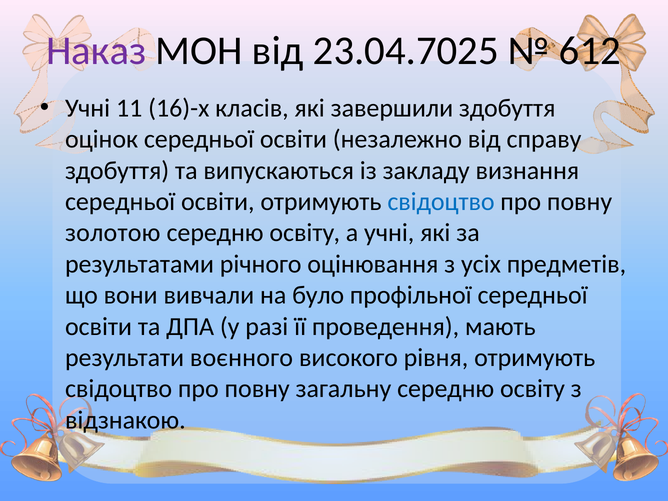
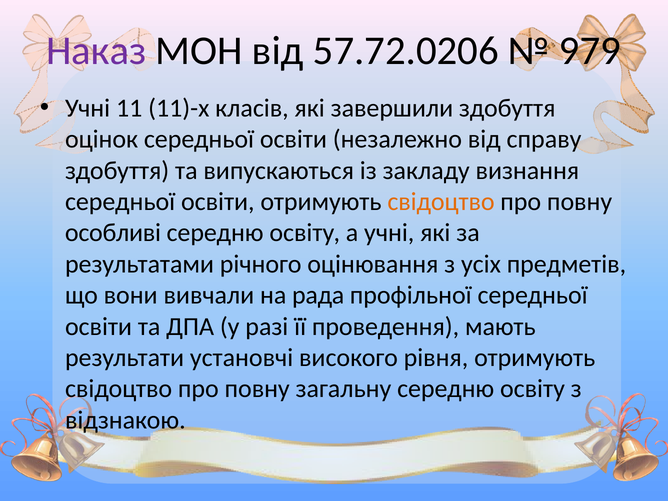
23.04.7025: 23.04.7025 -> 57.72.0206 (406, 51)
612: 612 -> 979 (590, 51)
16)-х: 16)-х -> 11)-х (179, 108)
свідоцтво colour: blue -> orange (441, 202)
золотою: золотою -> особливі (113, 233)
було: було -> рада (318, 295)
воєнного: воєнного -> установчі (242, 358)
